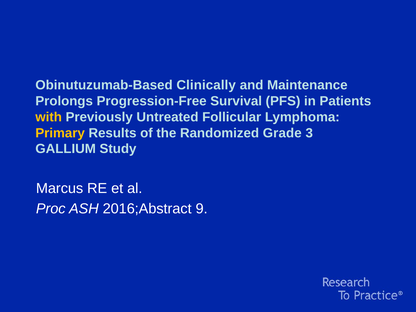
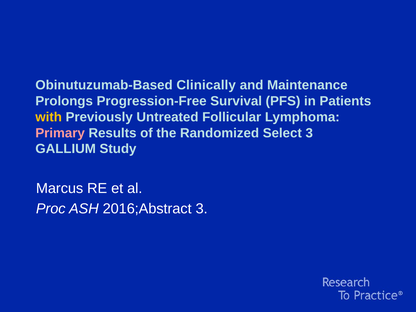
Primary colour: yellow -> pink (60, 133)
Grade: Grade -> Select (282, 133)
2016;Abstract 9: 9 -> 3 (202, 209)
